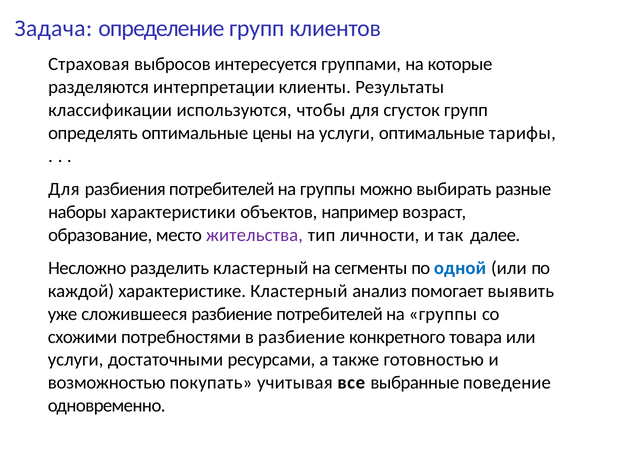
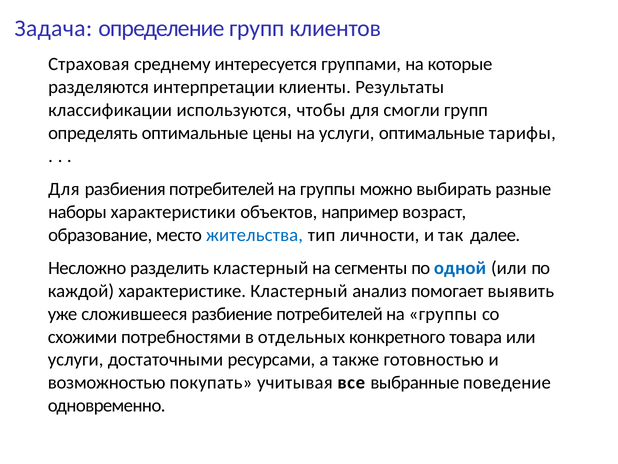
выбросов: выбросов -> среднему (172, 64)
сгусток: сгусток -> смогли (412, 110)
жительства colour: purple -> blue (255, 235)
в разбиение: разбиение -> отдельных (301, 337)
